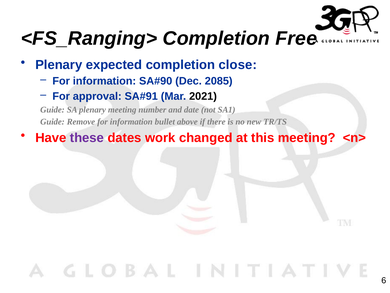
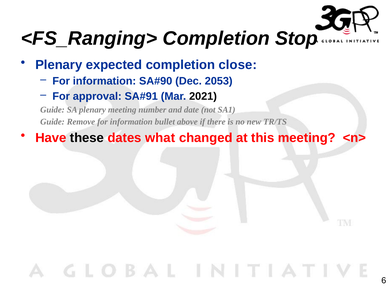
Free: Free -> Stop (296, 38)
2085: 2085 -> 2053 (219, 81)
these colour: purple -> black (87, 137)
work: work -> what (160, 137)
